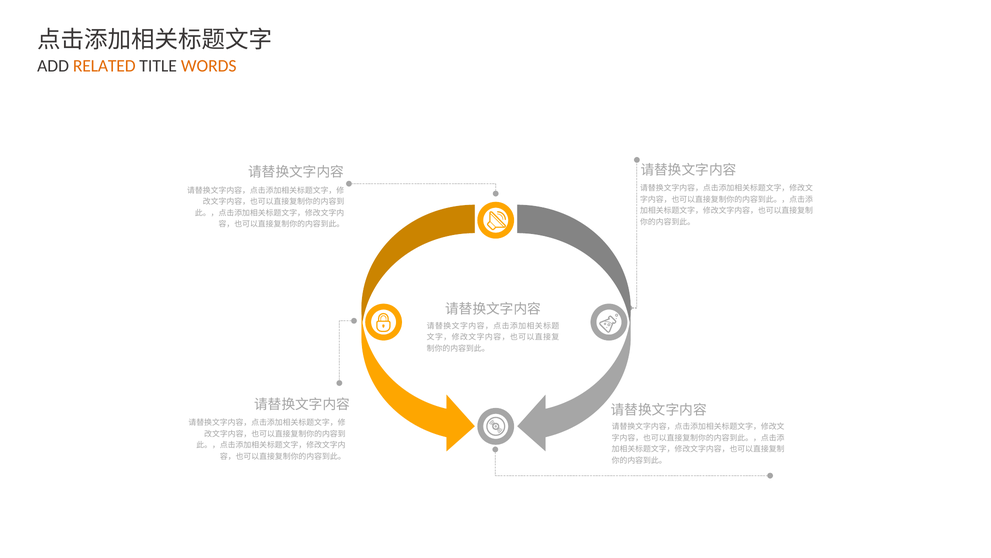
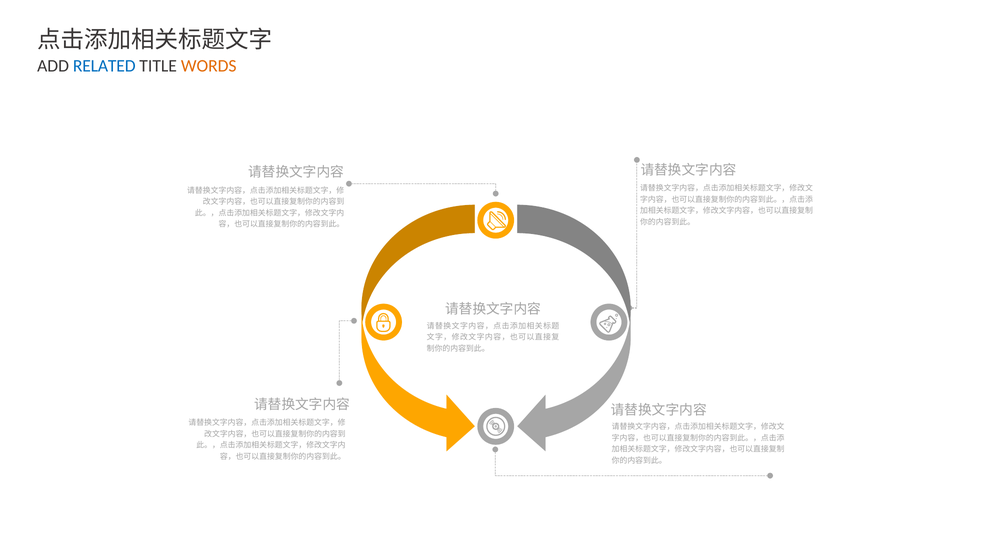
RELATED colour: orange -> blue (104, 66)
